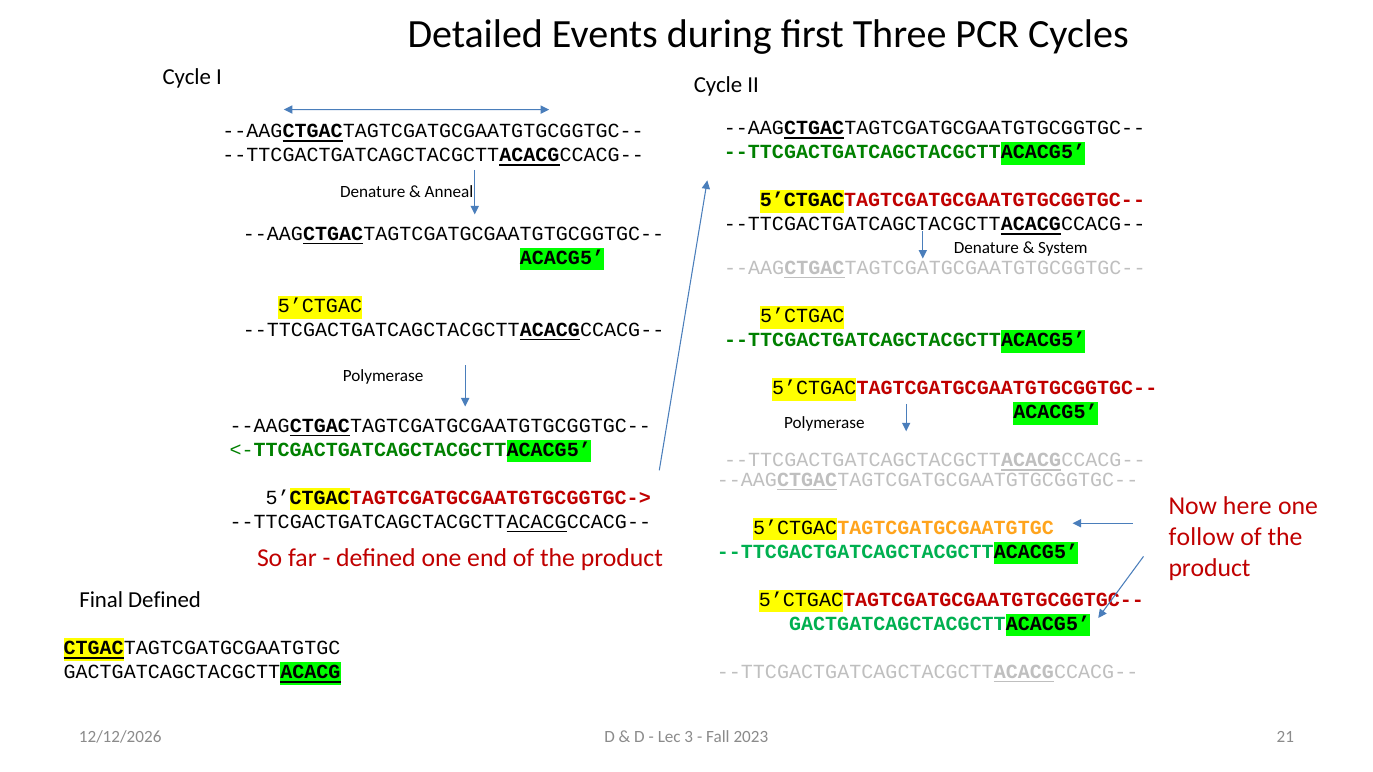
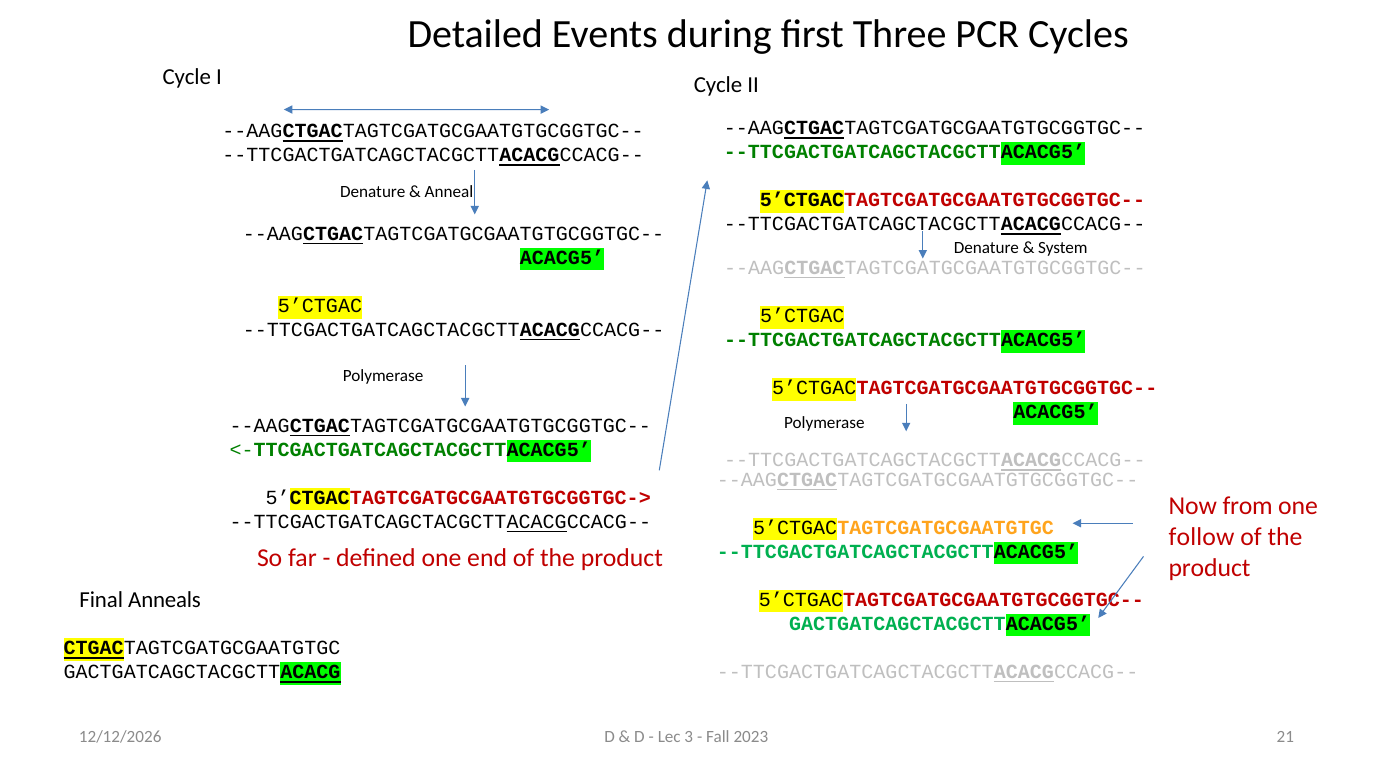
here: here -> from (1248, 506)
Final Defined: Defined -> Anneals (165, 600)
